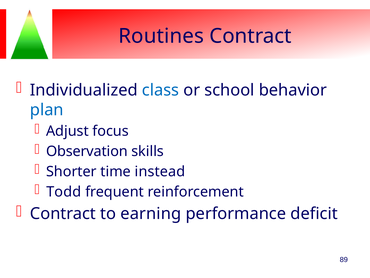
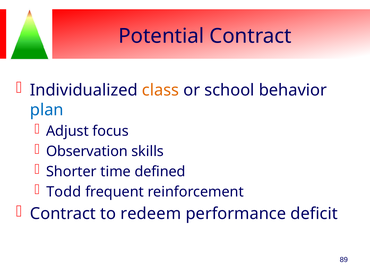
Routines: Routines -> Potential (161, 36)
class colour: blue -> orange (161, 90)
instead: instead -> defined (160, 171)
earning: earning -> redeem (151, 213)
